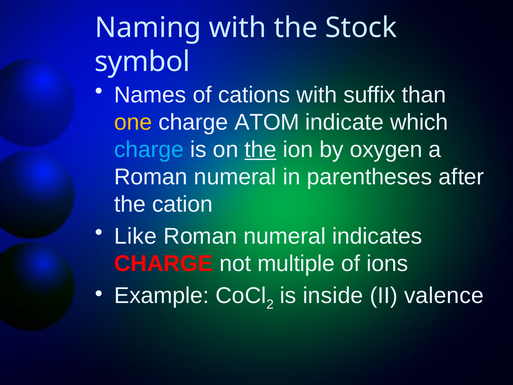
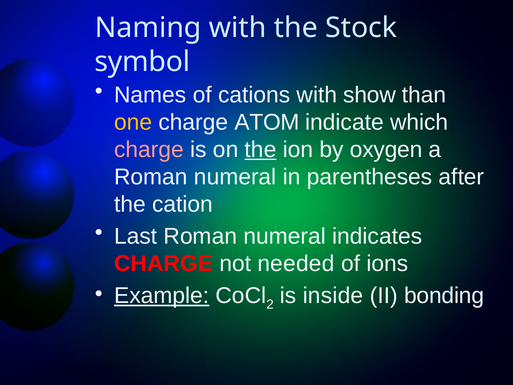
suffix: suffix -> show (370, 95)
charge colour: light blue -> pink (149, 150)
Like: Like -> Last (136, 236)
multiple: multiple -> needed (296, 264)
Example underline: none -> present (162, 295)
valence: valence -> bonding (444, 295)
